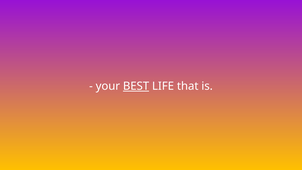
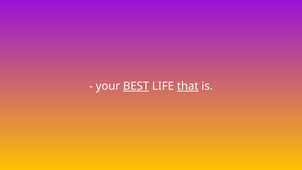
that underline: none -> present (188, 86)
